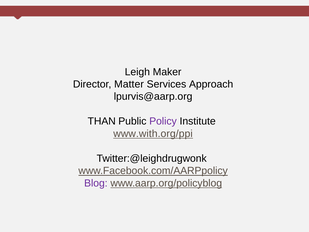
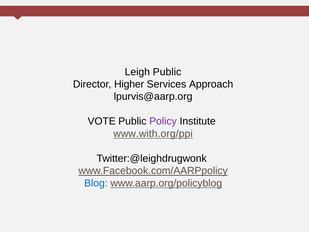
Leigh Maker: Maker -> Public (167, 72)
Matter: Matter -> Higher (129, 84)
THAN: THAN -> VOTE (102, 121)
Blog colour: purple -> blue (96, 183)
